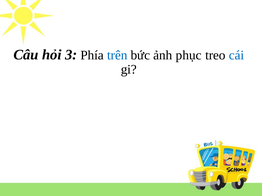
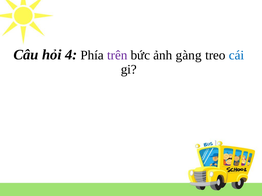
3: 3 -> 4 (71, 55)
trên colour: blue -> purple (117, 55)
phục: phục -> gàng (189, 55)
